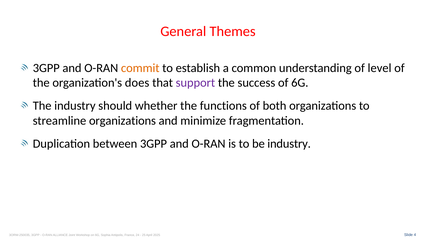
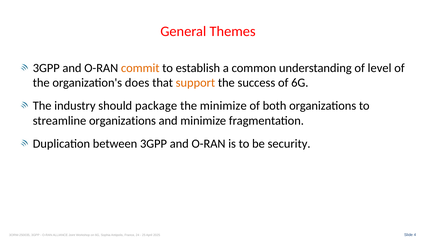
support colour: purple -> orange (195, 83)
whether: whether -> package (156, 106)
the functions: functions -> minimize (223, 106)
be industry: industry -> security (289, 143)
